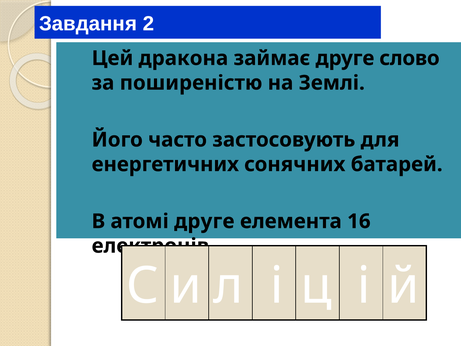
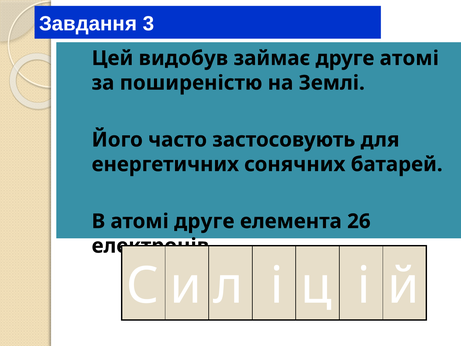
Завдання 2: 2 -> 3 (148, 24)
дракона: дракона -> видобув (183, 58)
друге слово: слово -> атомі (409, 58)
16: 16 -> 26 (359, 221)
